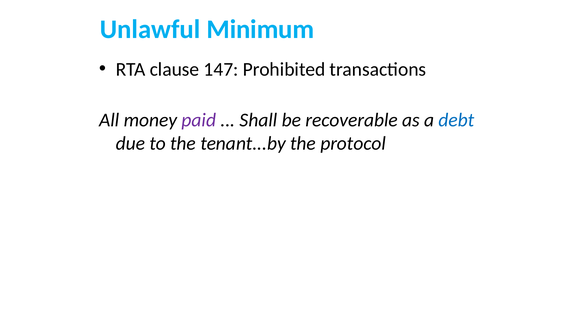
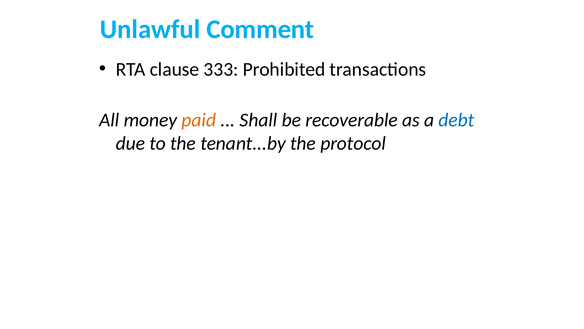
Minimum: Minimum -> Comment (260, 29)
147: 147 -> 333 (221, 69)
paid colour: purple -> orange (199, 120)
